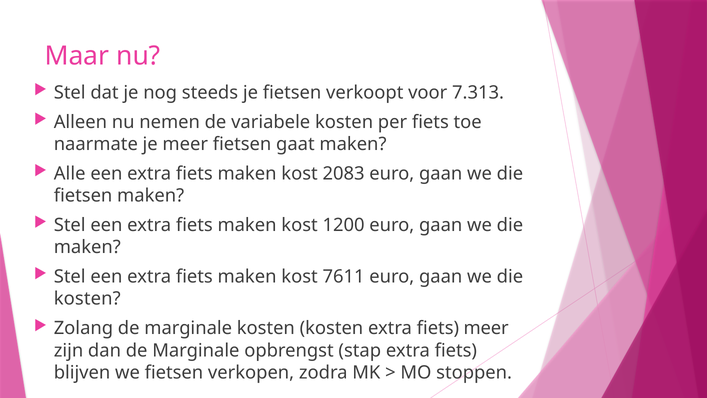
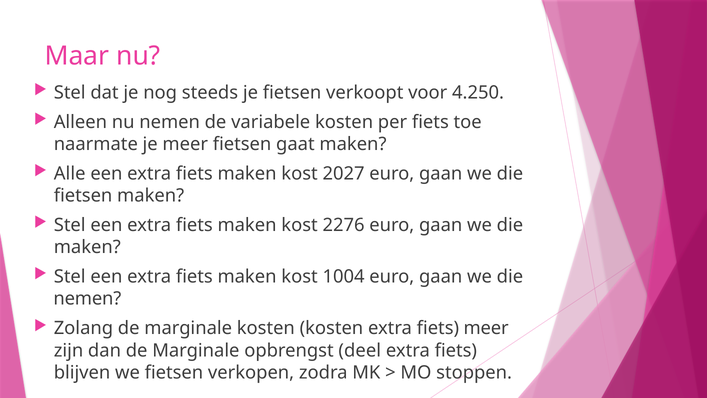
7.313: 7.313 -> 4.250 (478, 92)
2083: 2083 -> 2027 (344, 173)
1200: 1200 -> 2276 (344, 225)
7611: 7611 -> 1004 (344, 277)
kosten: kosten -> nemen (87, 299)
stap: stap -> deel (360, 350)
